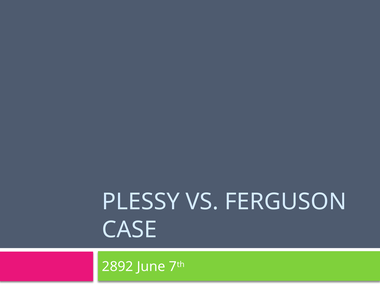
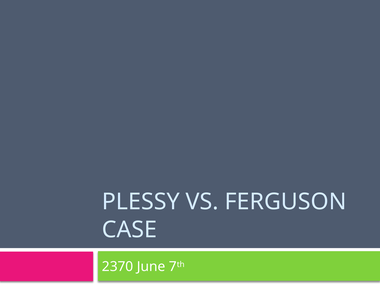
2892: 2892 -> 2370 (118, 267)
